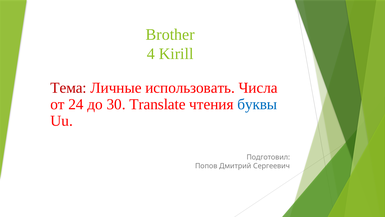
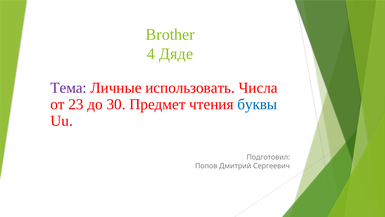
Kirill: Kirill -> Дяде (176, 54)
Тема colour: red -> purple (69, 88)
24: 24 -> 23 (76, 104)
Translate: Translate -> Предмет (157, 104)
